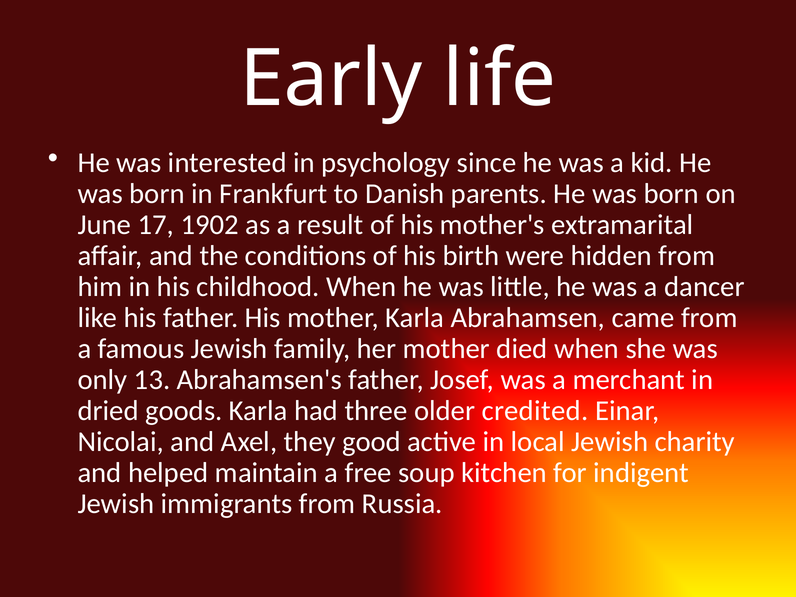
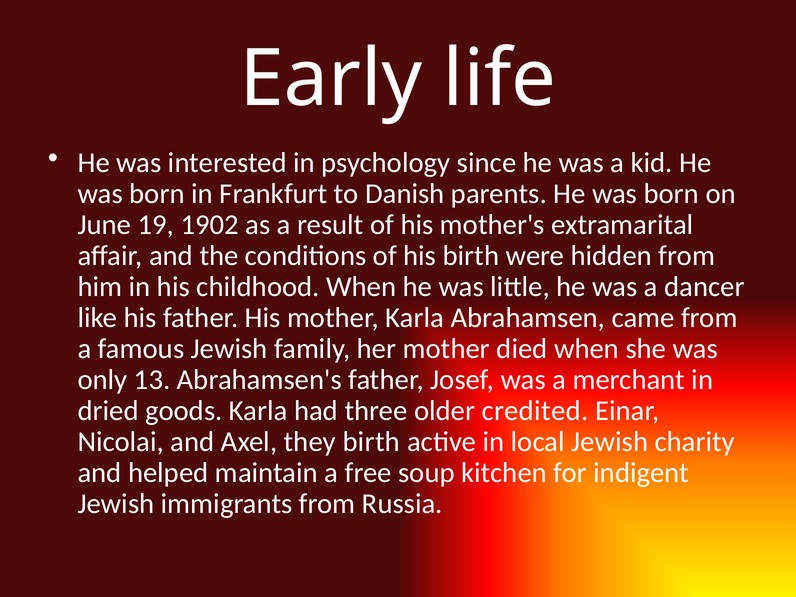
17: 17 -> 19 (156, 225)
they good: good -> birth (371, 442)
